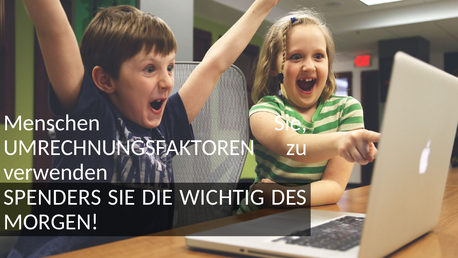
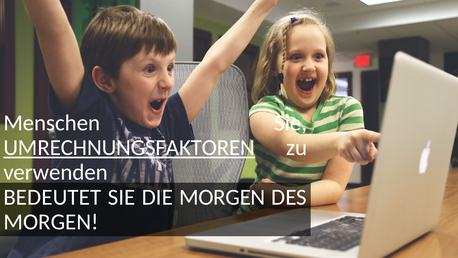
UMRECHNUNGSFAKTOREN underline: none -> present (129, 147)
SPENDERS: SPENDERS -> BEDEUTET (52, 197)
DIE WICHTIG: WICHTIG -> MORGEN (222, 197)
